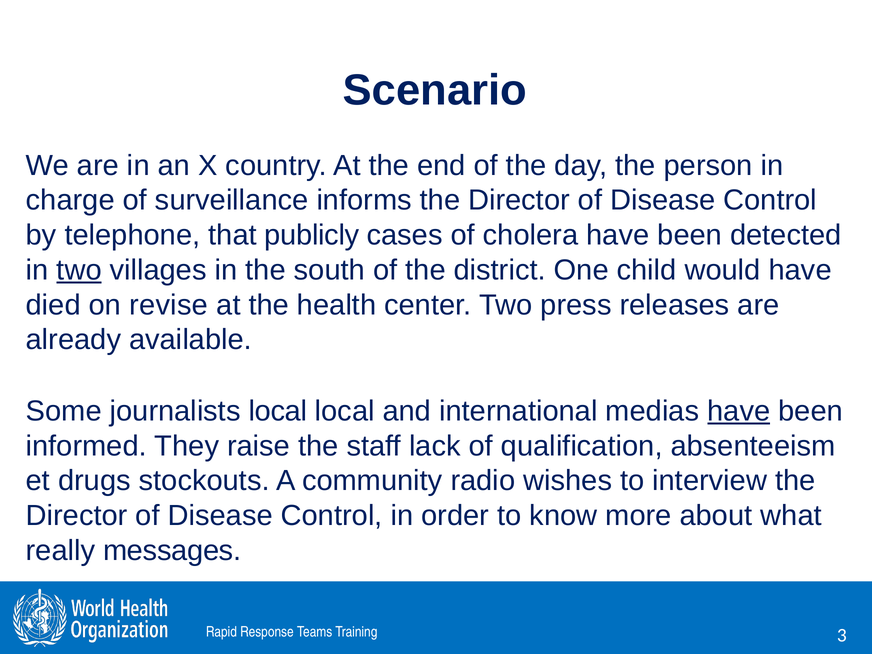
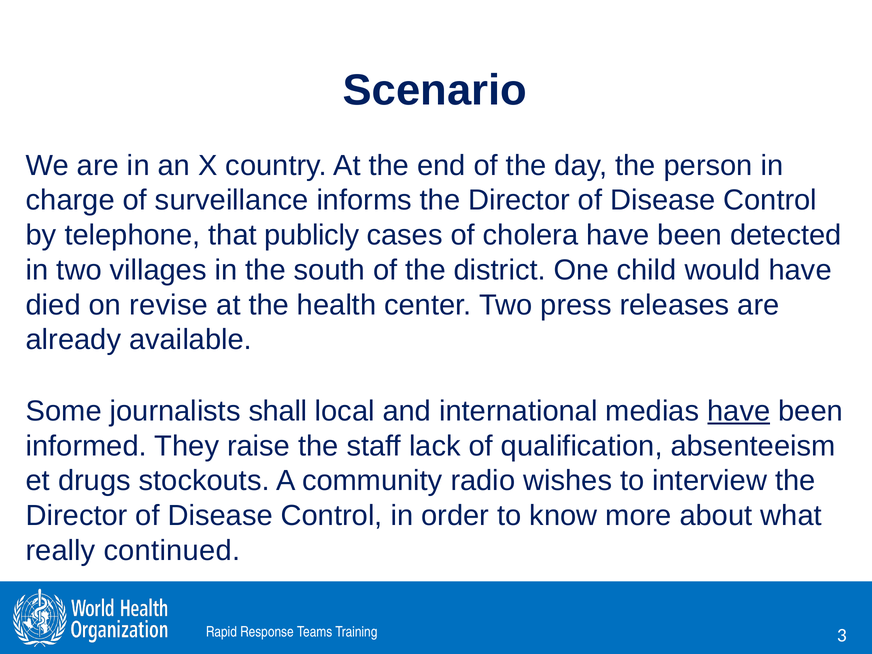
two underline: present -> none (79, 270)
journalists local: local -> shall (278, 411)
messages: messages -> continued (172, 551)
